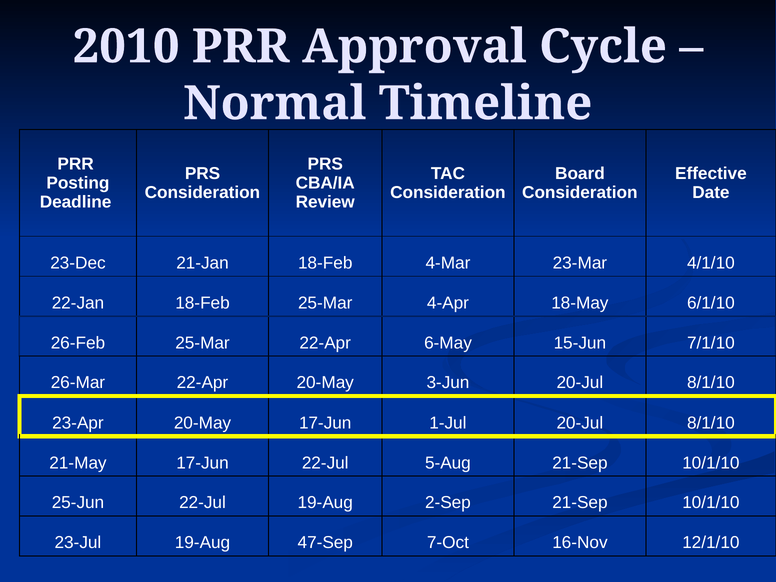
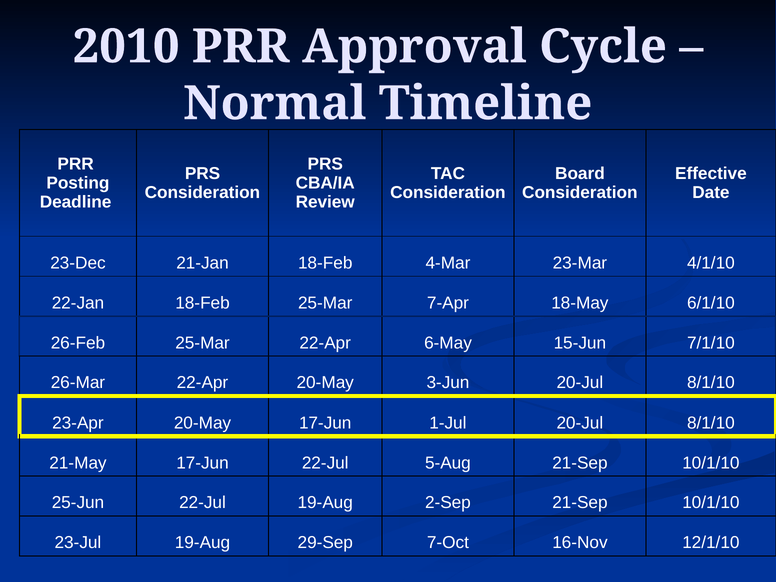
4-Apr: 4-Apr -> 7-Apr (448, 303)
47-Sep: 47-Sep -> 29-Sep (325, 543)
